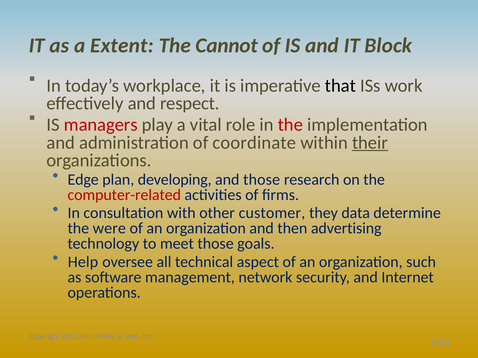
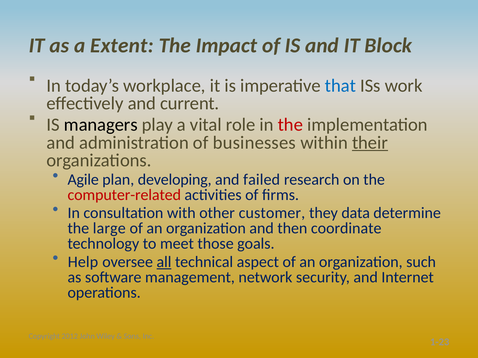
Cannot: Cannot -> Impact (227, 46)
that colour: black -> blue (340, 86)
respect: respect -> current (190, 104)
managers colour: red -> black (101, 125)
coordinate: coordinate -> businesses (254, 143)
Edge: Edge -> Agile (83, 180)
and those: those -> failed (262, 180)
were: were -> large (109, 229)
advertising: advertising -> coordinate (346, 229)
all underline: none -> present (164, 262)
